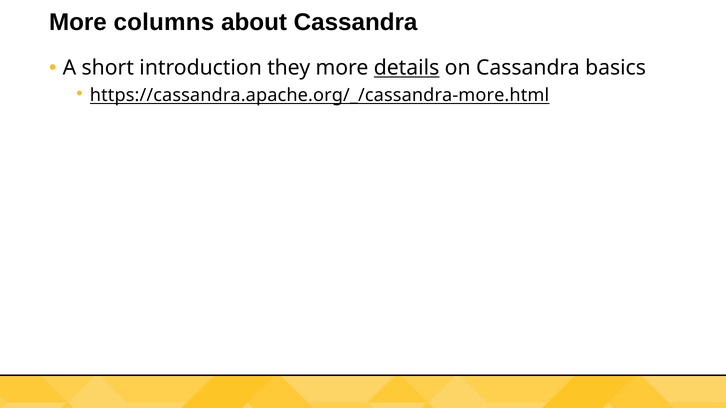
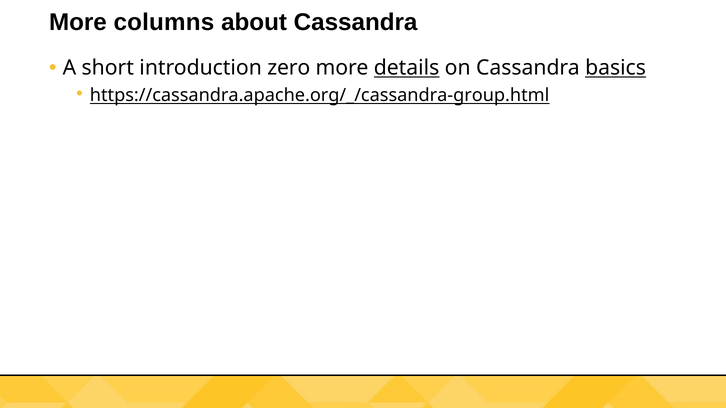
they: they -> zero (289, 68)
basics underline: none -> present (616, 68)
https://cassandra.apache.org/_/cassandra-more.html: https://cassandra.apache.org/_/cassandra-more.html -> https://cassandra.apache.org/_/cassandra-group.html (320, 95)
